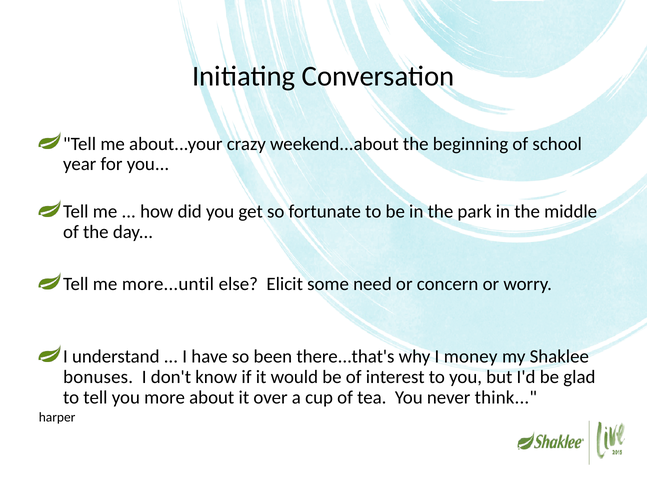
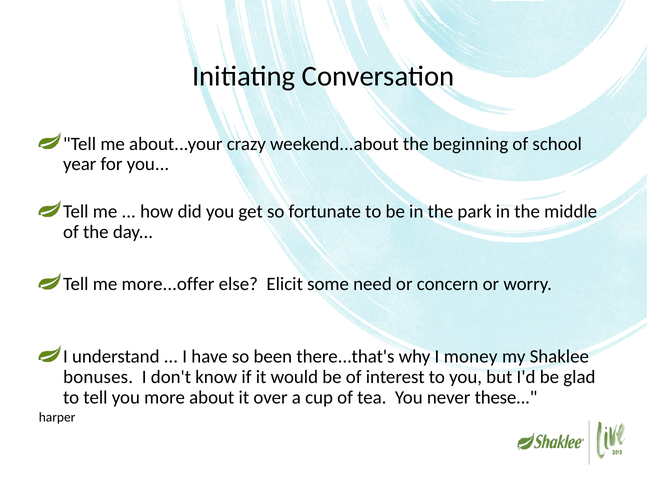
more...until: more...until -> more...offer (168, 284)
think: think -> these (506, 398)
